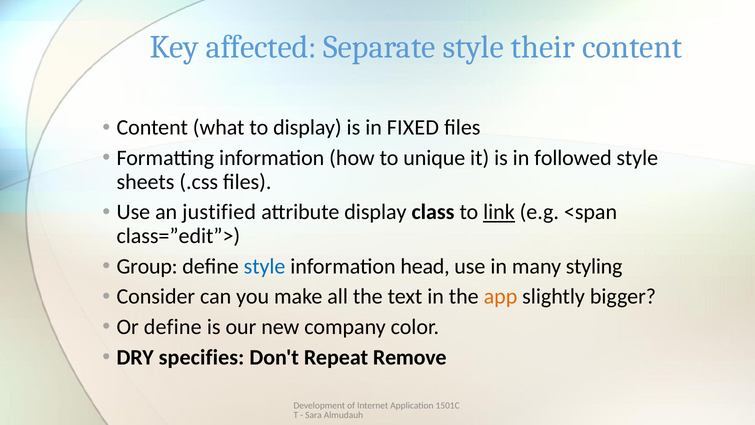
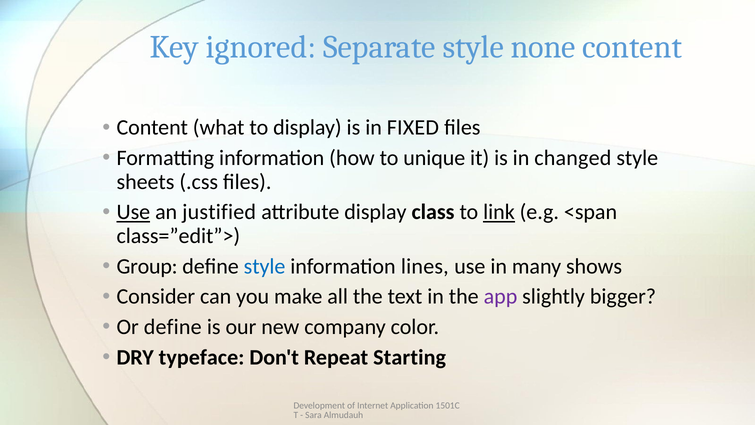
affected: affected -> ignored (261, 47)
their: their -> none (543, 47)
followed: followed -> changed (573, 158)
Use underline: none -> present (133, 212)
head: head -> lines (425, 266)
styling: styling -> shows (594, 266)
app colour: orange -> purple (500, 296)
specifies: specifies -> typeface (202, 357)
Remove: Remove -> Starting (410, 357)
